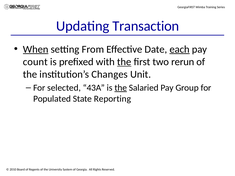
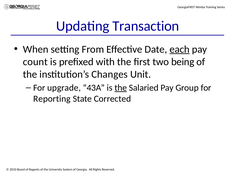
When underline: present -> none (36, 49)
the underline: present -> none (124, 62)
rerun: rerun -> being (183, 62)
selected: selected -> upgrade (64, 88)
Populated: Populated -> Reporting (52, 99)
Reporting: Reporting -> Corrected (112, 99)
